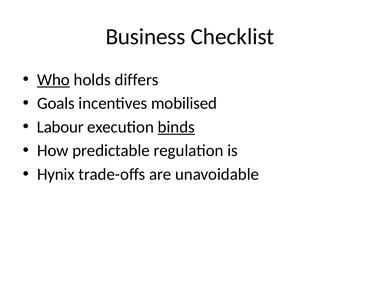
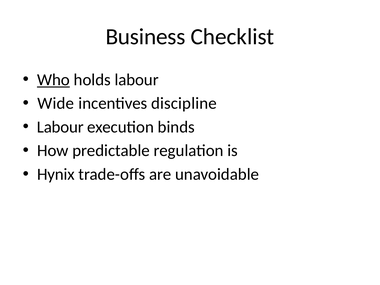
holds differs: differs -> labour (137, 80)
Goals: Goals -> Wide (56, 103)
mobilised: mobilised -> discipline (184, 103)
binds underline: present -> none (176, 127)
